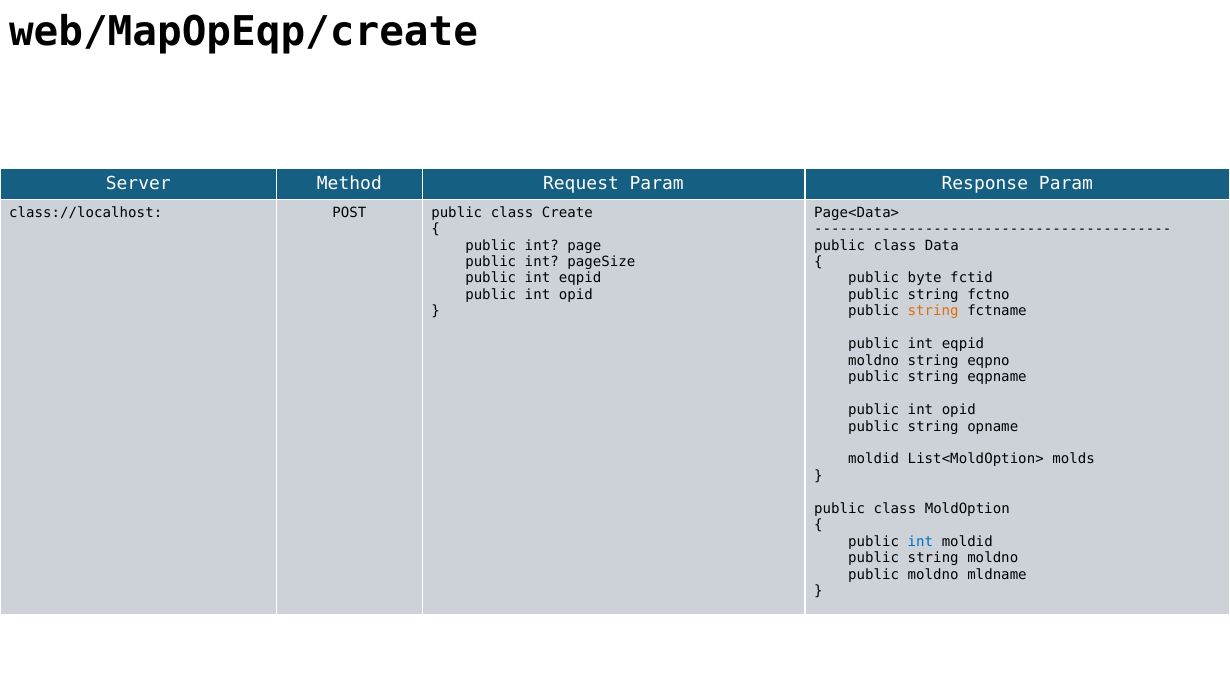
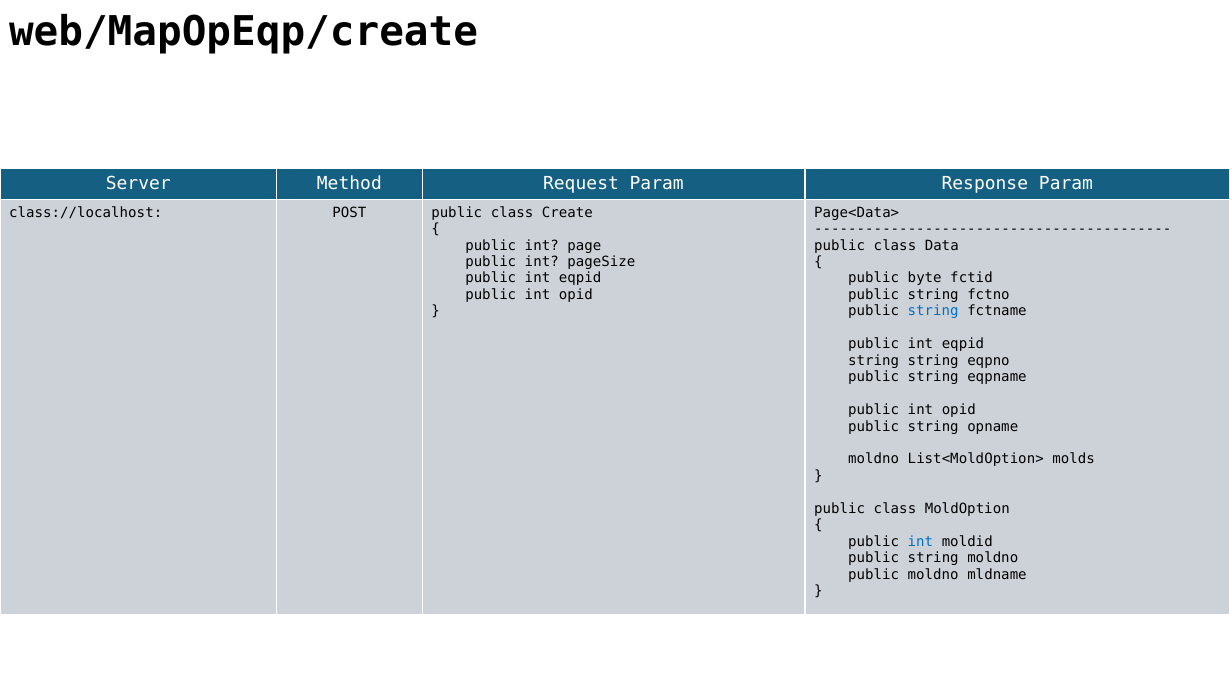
string colour: orange -> blue (933, 311)
moldno: moldno -> string (874, 360)
moldid: moldid -> moldno (874, 459)
